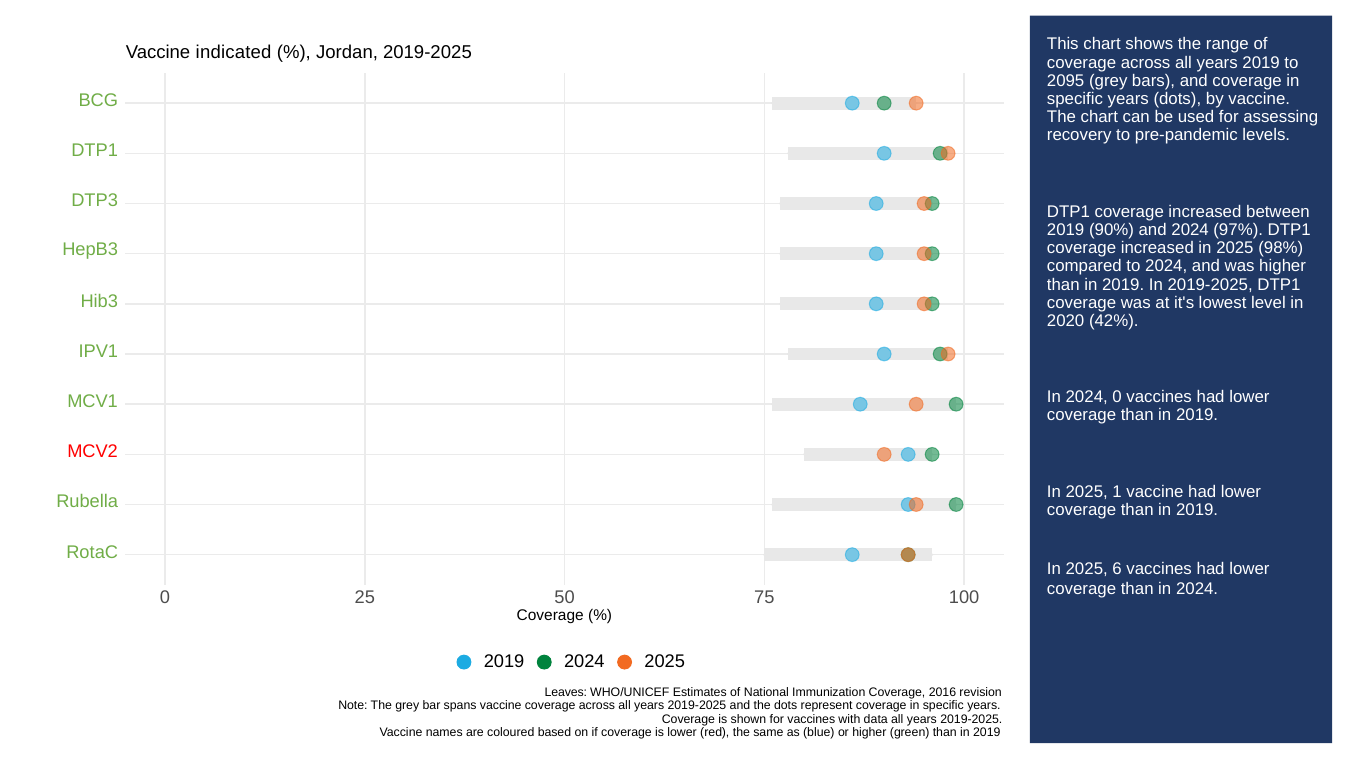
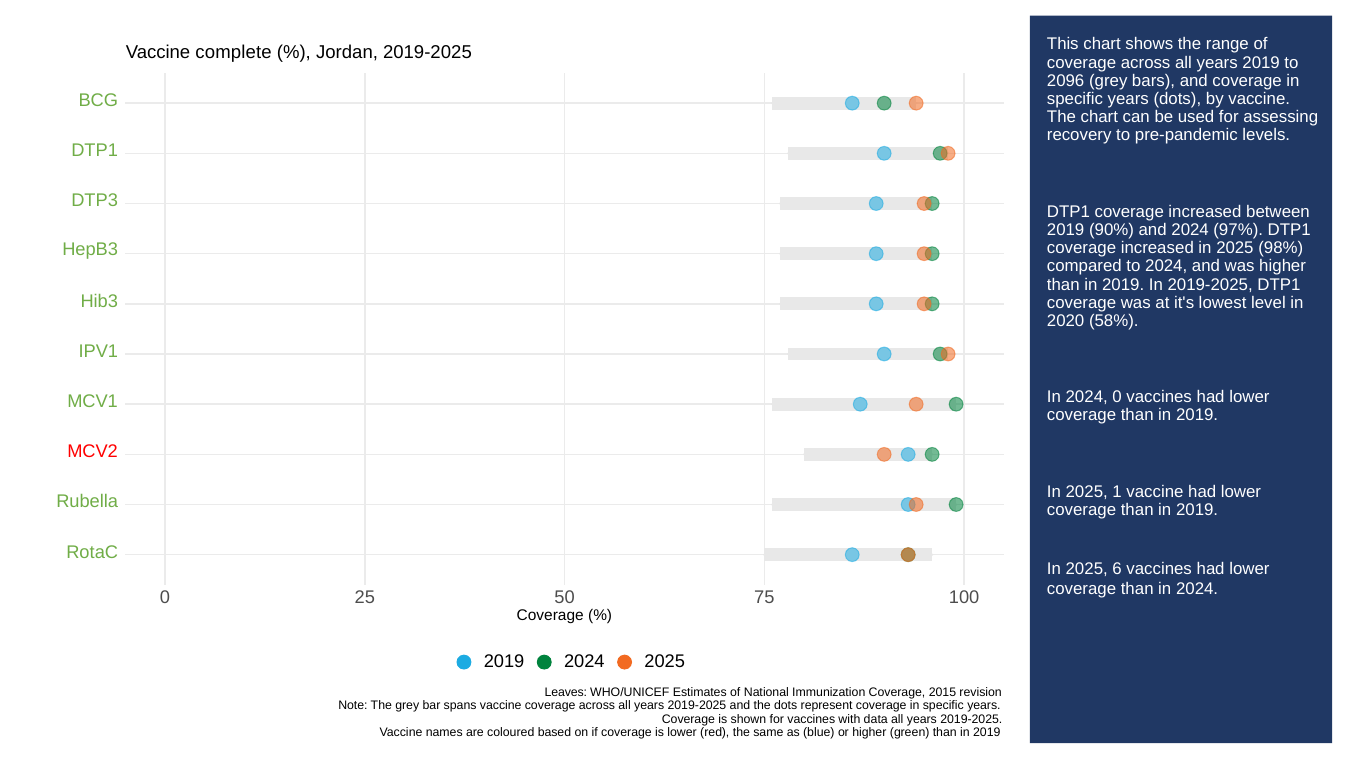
indicated: indicated -> complete (234, 52)
2095: 2095 -> 2096 (1066, 81)
42%: 42% -> 58% (1114, 321)
2016: 2016 -> 2015 (942, 692)
